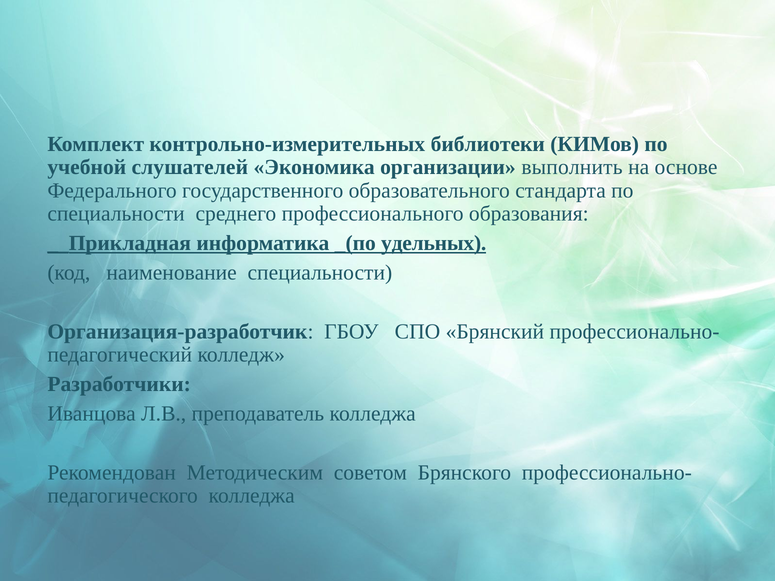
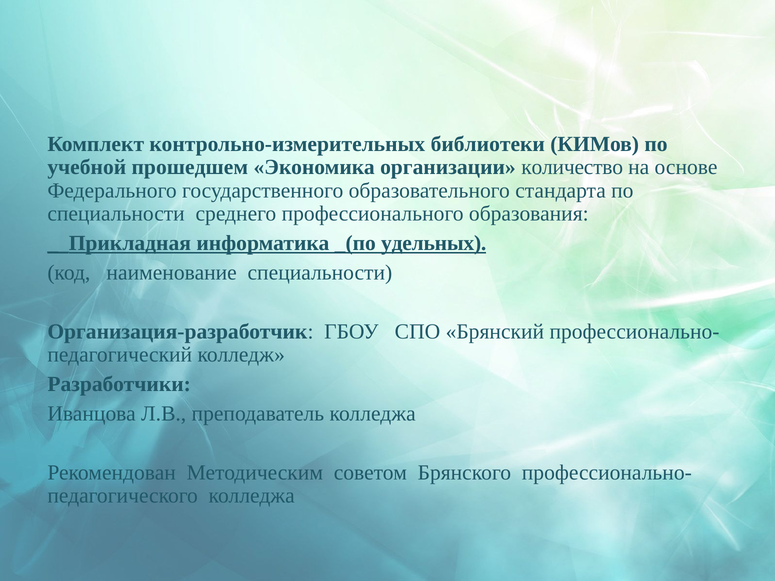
слушателей: слушателей -> прошедшем (190, 167)
выполнить: выполнить -> количество (572, 167)
